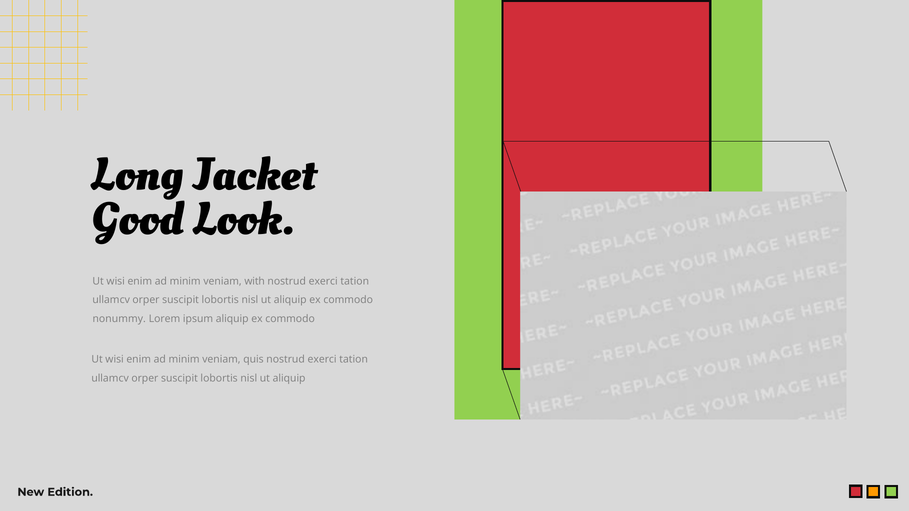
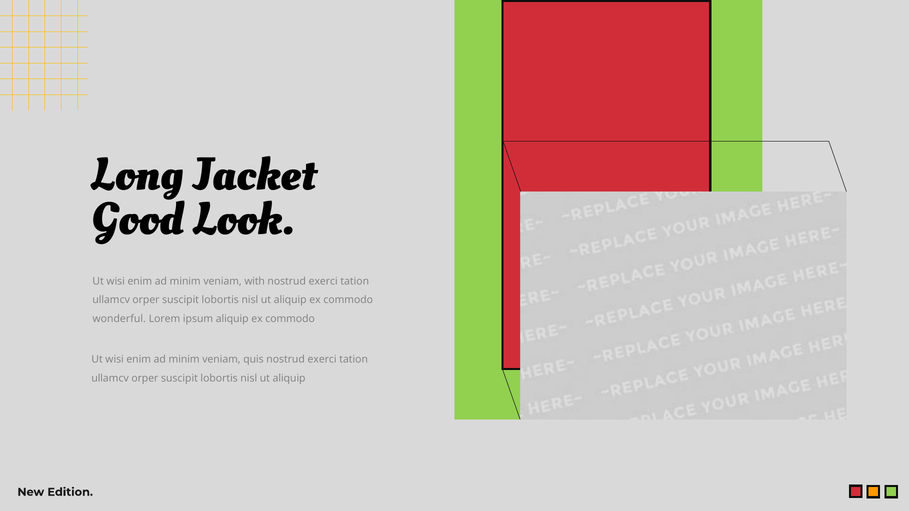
nonummy: nonummy -> wonderful (119, 319)
